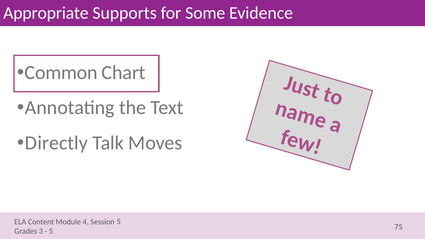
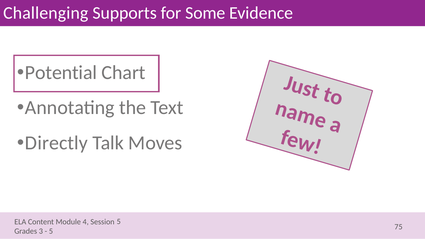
Appropriate: Appropriate -> Challenging (46, 13)
Common: Common -> Potential (61, 73)
